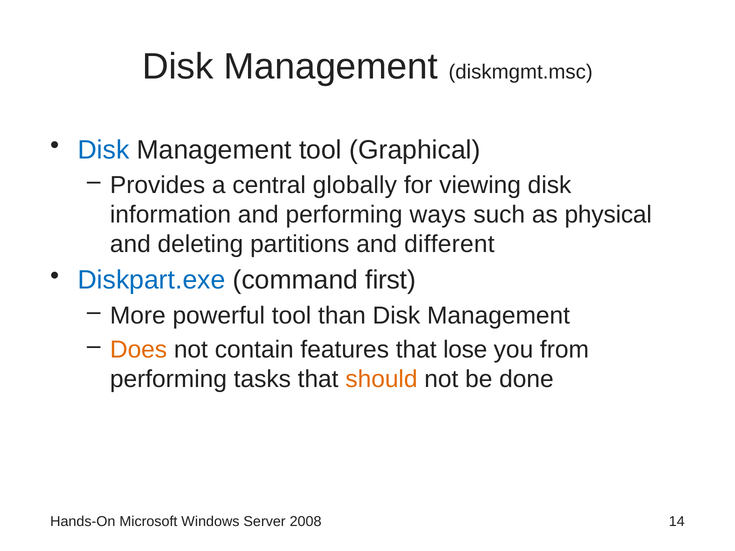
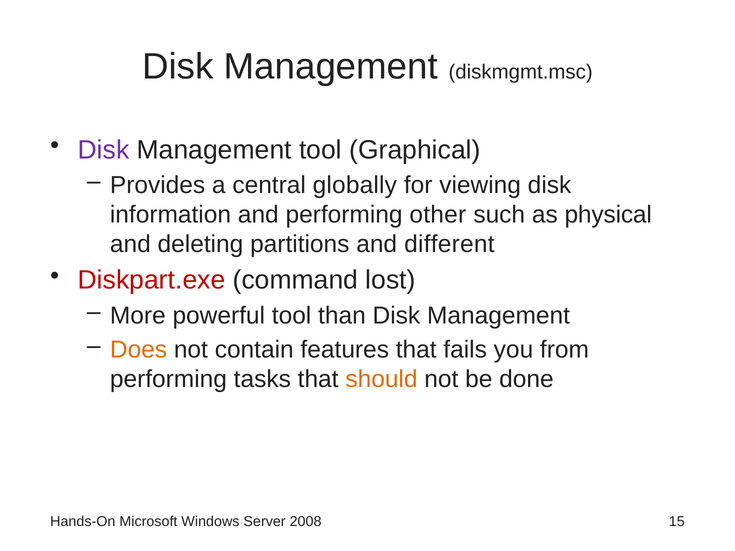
Disk colour: blue -> purple (104, 150)
ways: ways -> other (438, 215)
Diskpart.exe colour: blue -> red (152, 280)
first: first -> lost (391, 280)
lose: lose -> fails (465, 350)
14: 14 -> 15 (677, 522)
